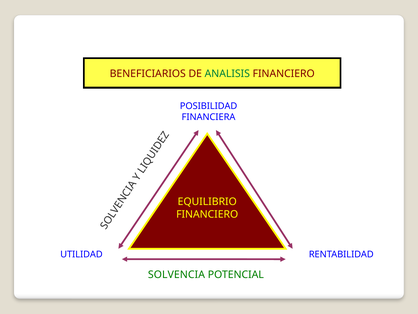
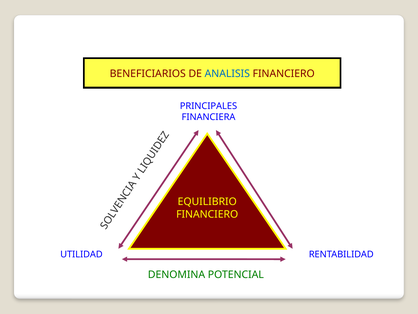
ANALISIS colour: green -> blue (227, 74)
POSIBILIDAD: POSIBILIDAD -> PRINCIPALES (209, 106)
SOLVENCIA: SOLVENCIA -> DENOMINA (176, 274)
